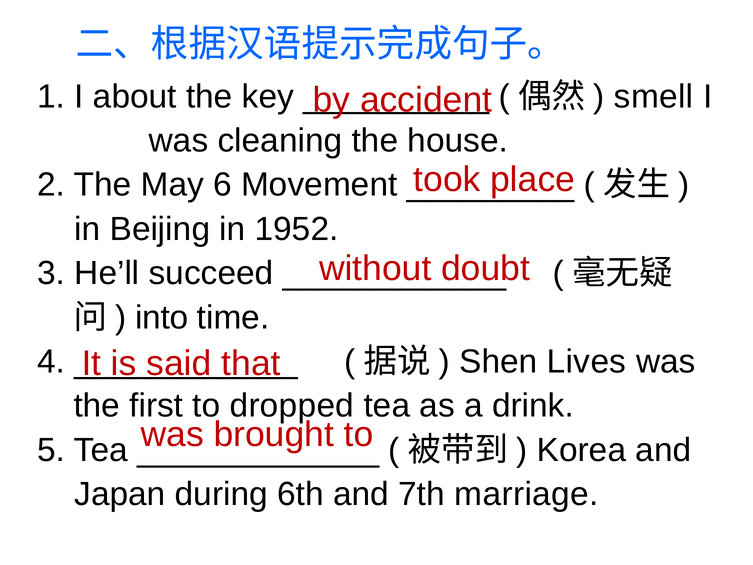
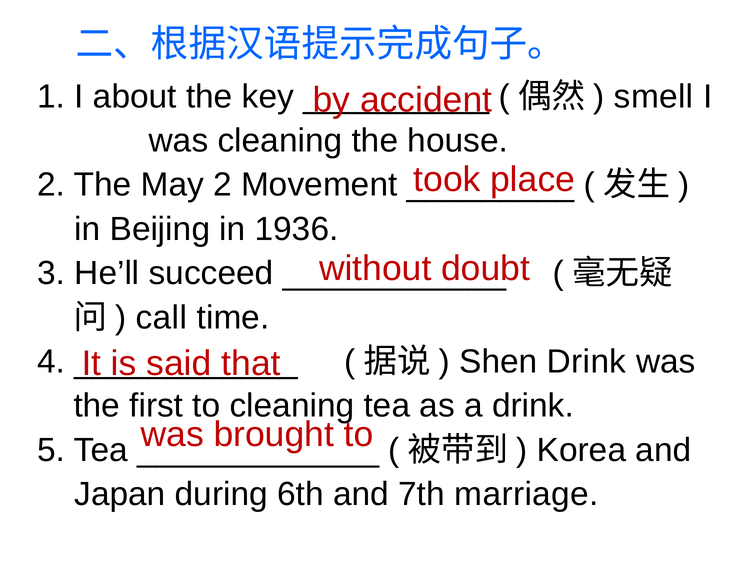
May 6: 6 -> 2 (223, 185)
1952: 1952 -> 1936 (297, 229)
into: into -> call (161, 317)
Shen Lives: Lives -> Drink (587, 362)
to dropped: dropped -> cleaning (292, 406)
